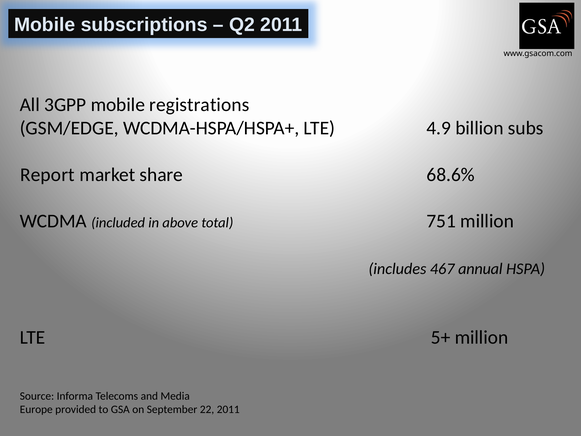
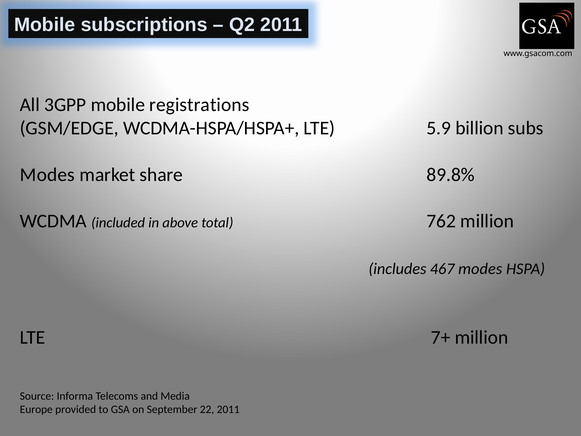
4.9: 4.9 -> 5.9 (439, 128)
Report: Report -> Modes (47, 175)
68.6%: 68.6% -> 89.8% (451, 175)
751: 751 -> 762 (441, 221)
467 annual: annual -> modes (480, 269)
5+: 5+ -> 7+ (441, 337)
